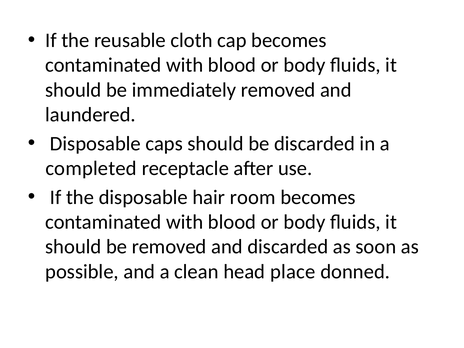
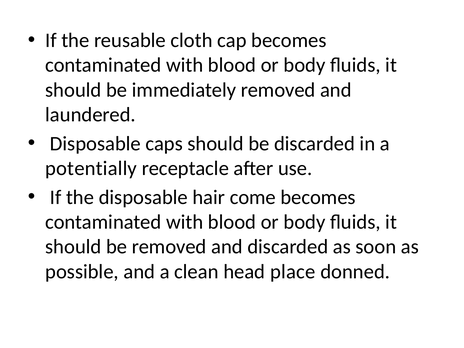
completed: completed -> potentially (91, 168)
room: room -> come (253, 197)
